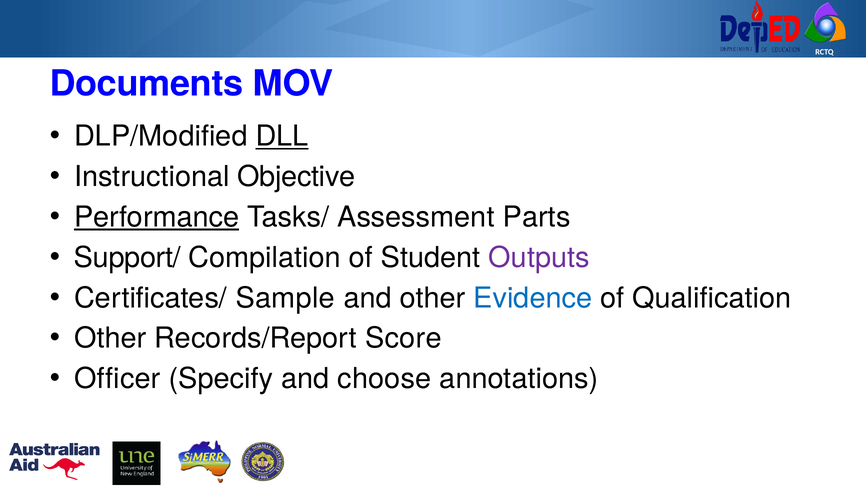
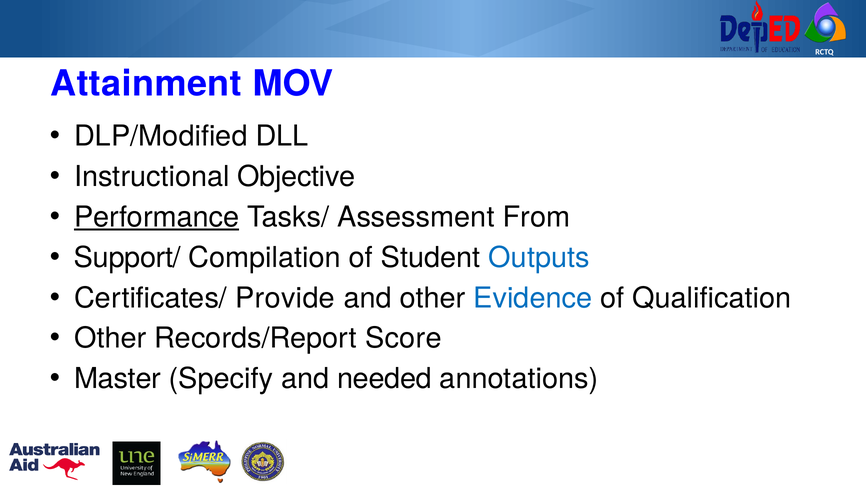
Documents: Documents -> Attainment (146, 84)
DLL underline: present -> none (282, 136)
Parts: Parts -> From (537, 217)
Outputs colour: purple -> blue (539, 258)
Sample: Sample -> Provide (285, 298)
Officer: Officer -> Master (118, 379)
choose: choose -> needed (385, 379)
